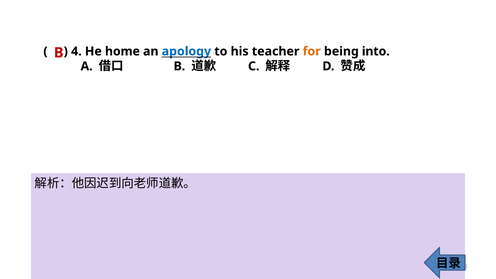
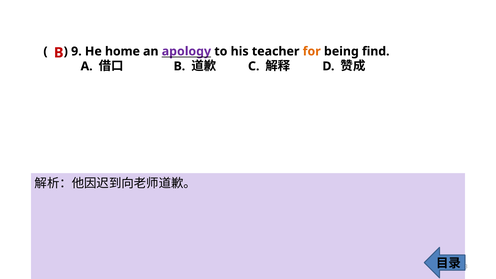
4: 4 -> 9 (76, 51)
apology colour: blue -> purple (186, 51)
into: into -> find (376, 51)
